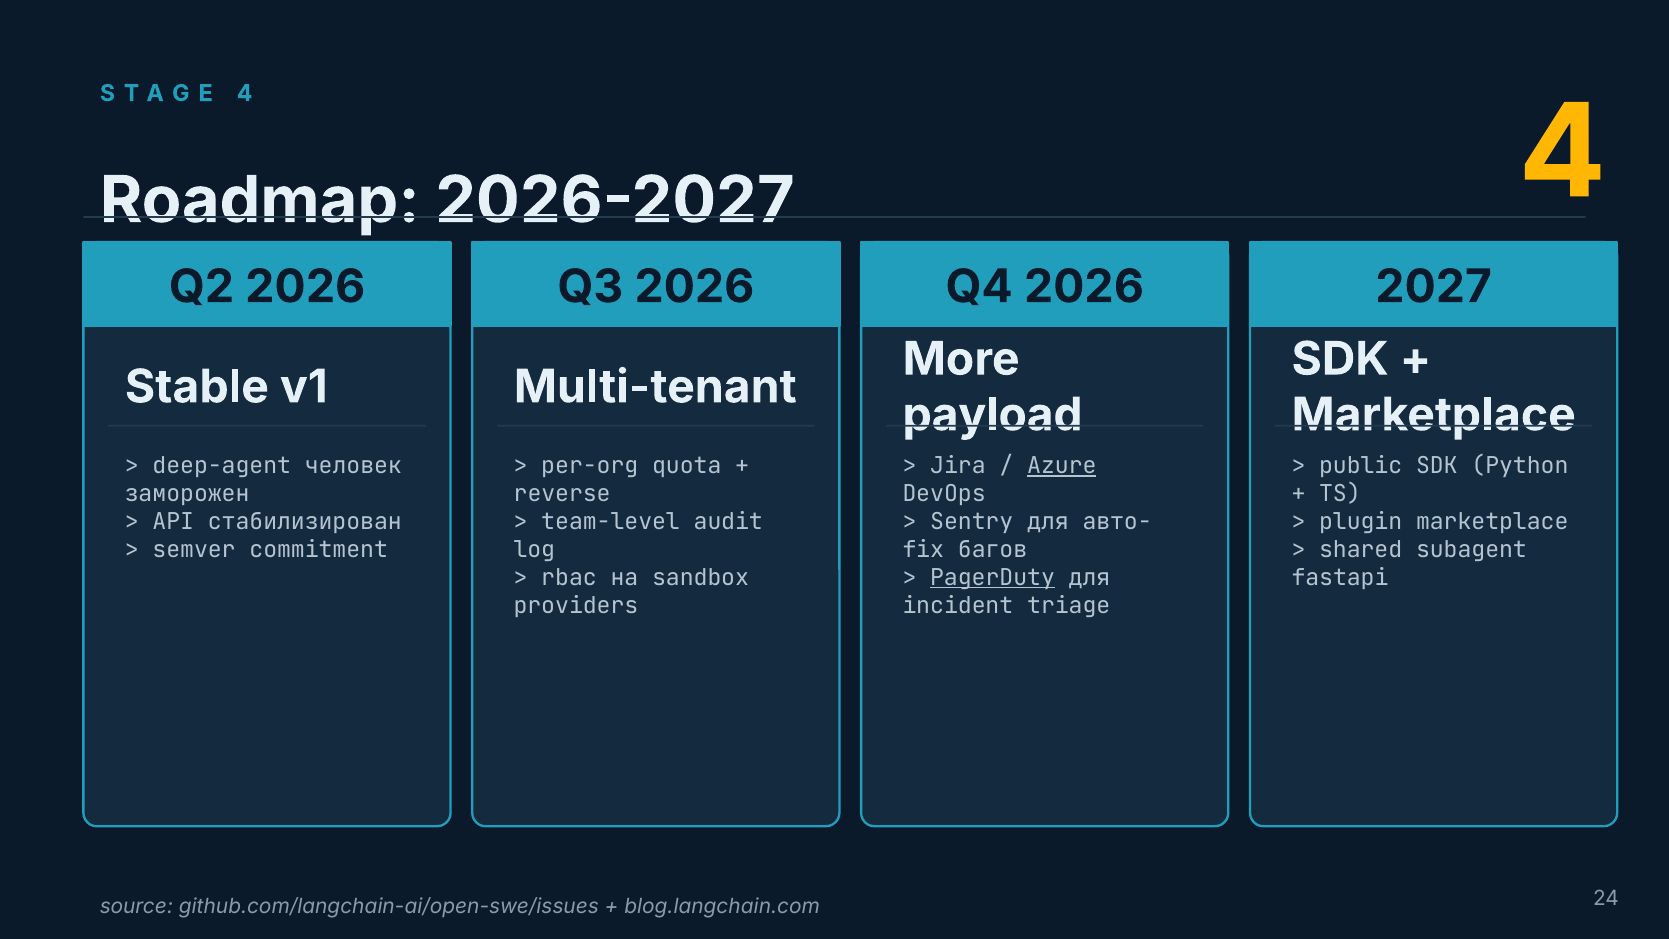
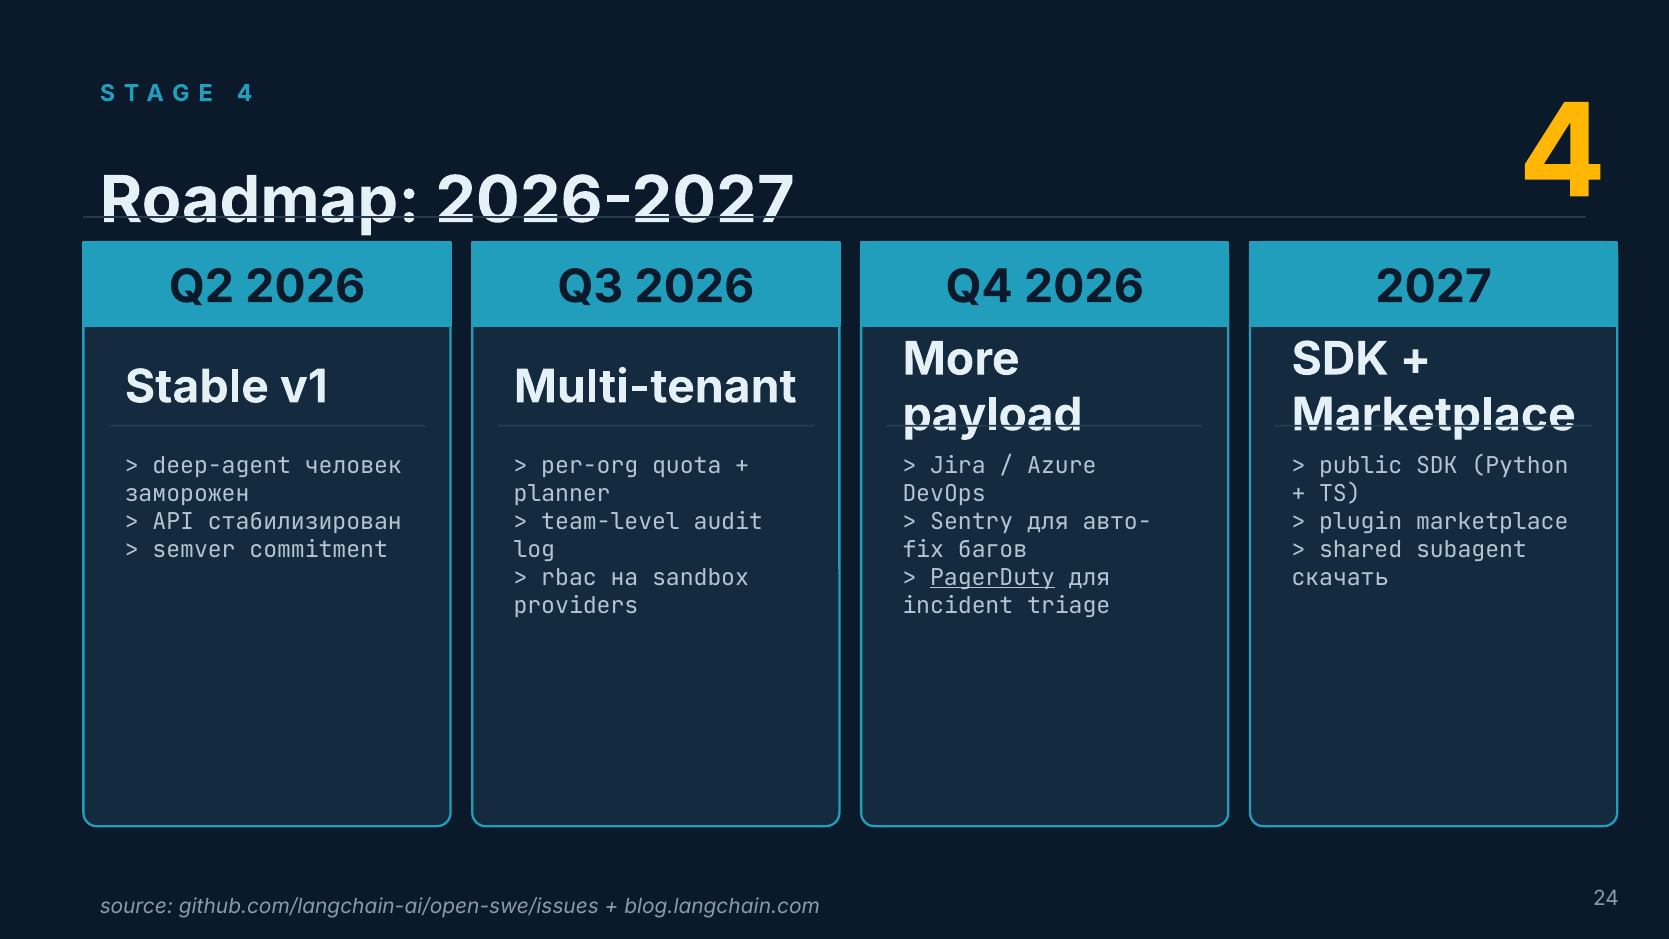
Azure underline: present -> none (1062, 466)
reverse: reverse -> planner (562, 494)
fastapi: fastapi -> скачать (1340, 577)
